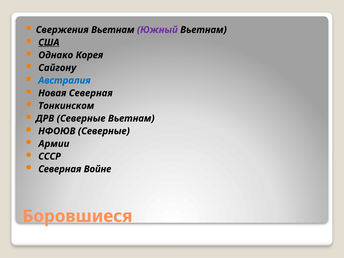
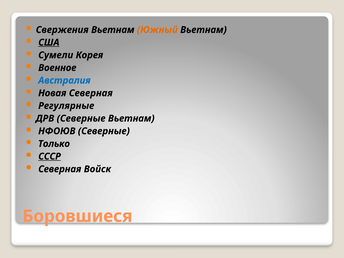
Южный colour: purple -> orange (157, 30)
Однако: Однако -> Сумели (56, 55)
Сайгону: Сайгону -> Военное (57, 68)
Тонкинском: Тонкинском -> Регулярные (66, 106)
Армии: Армии -> Только (54, 144)
СССР underline: none -> present (50, 156)
Войне: Войне -> Войск (97, 169)
